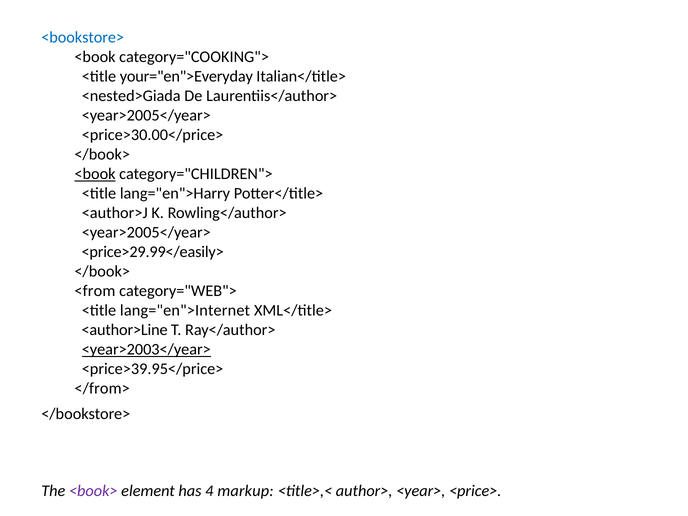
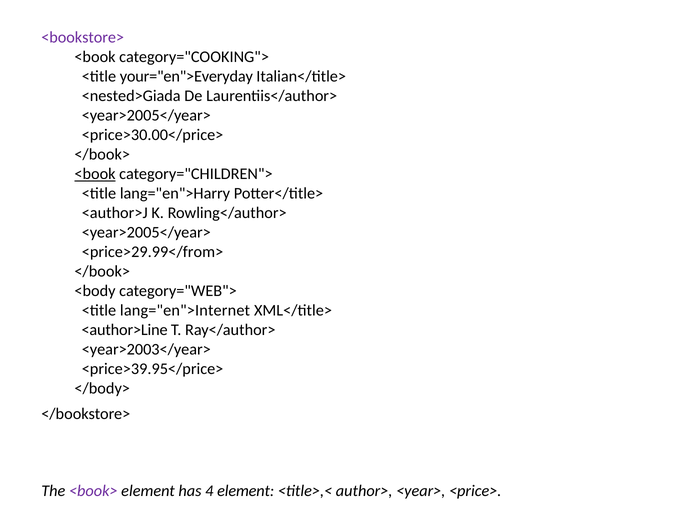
<bookstore> colour: blue -> purple (83, 37)
<price>29.99</easily>: <price>29.99</easily> -> <price>29.99</from> (153, 252)
<from: <from -> <body (95, 291)
<year>2003</year> underline: present -> none (146, 349)
</from>: </from> -> </body> (102, 388)
4 markup: markup -> element (246, 491)
